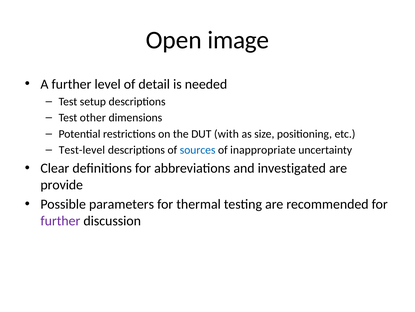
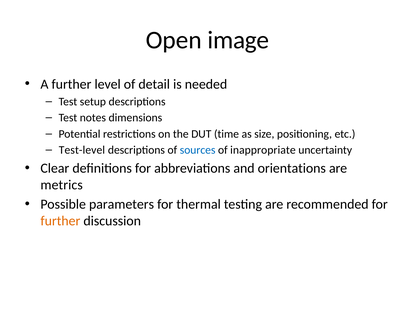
other: other -> notes (93, 117)
with: with -> time (226, 134)
investigated: investigated -> orientations (292, 168)
provide: provide -> metrics (62, 185)
further colour: purple -> orange (60, 220)
